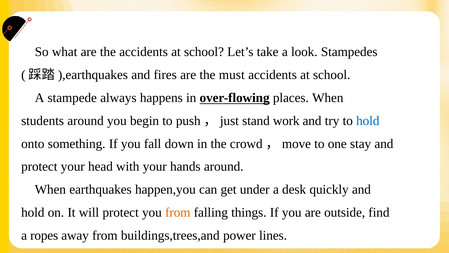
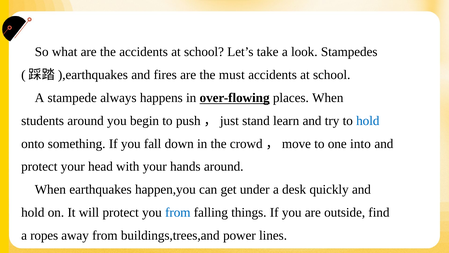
work: work -> learn (286, 121)
stay: stay -> into (361, 143)
from colour: orange -> blue (178, 212)
